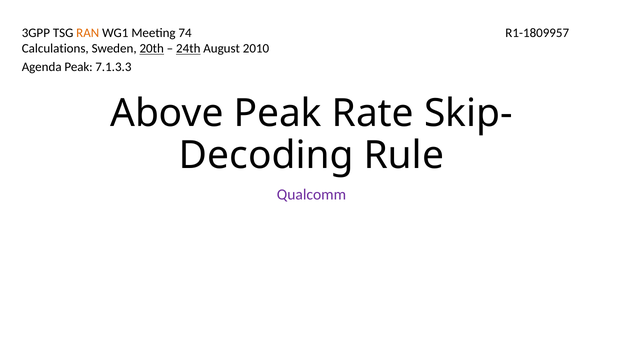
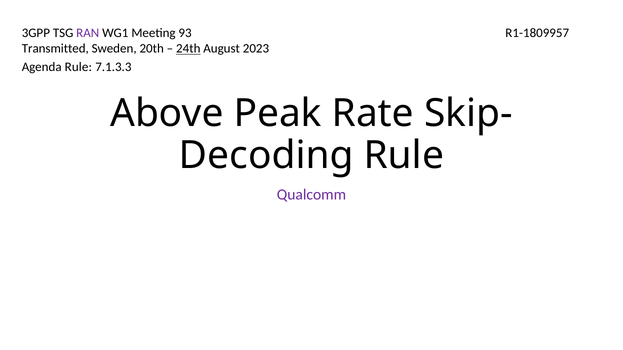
RAN colour: orange -> purple (88, 33)
74: 74 -> 93 (185, 33)
Calculations: Calculations -> Transmitted (55, 49)
20th underline: present -> none (152, 49)
2010: 2010 -> 2023 (256, 49)
Agenda Peak: Peak -> Rule (78, 67)
